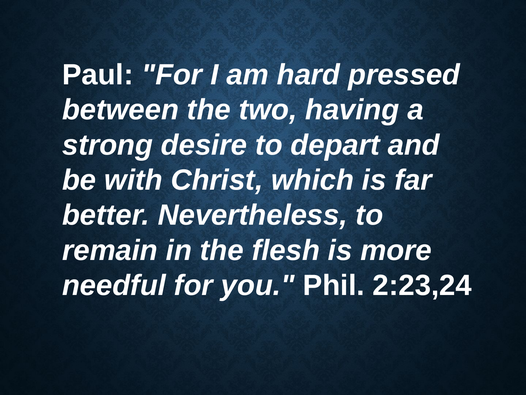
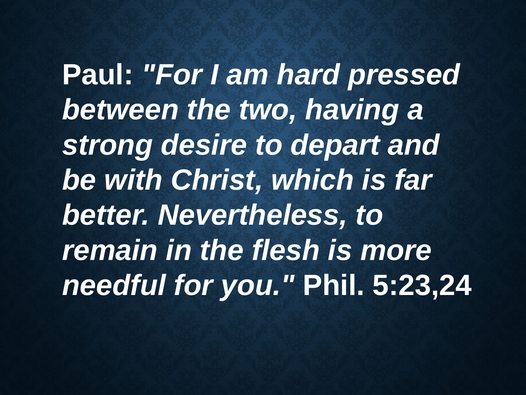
2:23,24: 2:23,24 -> 5:23,24 (422, 285)
